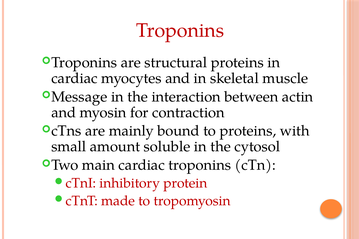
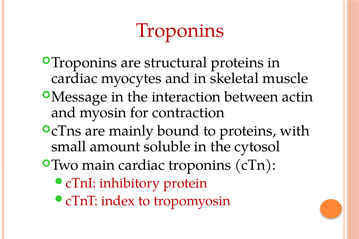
made: made -> index (118, 201)
